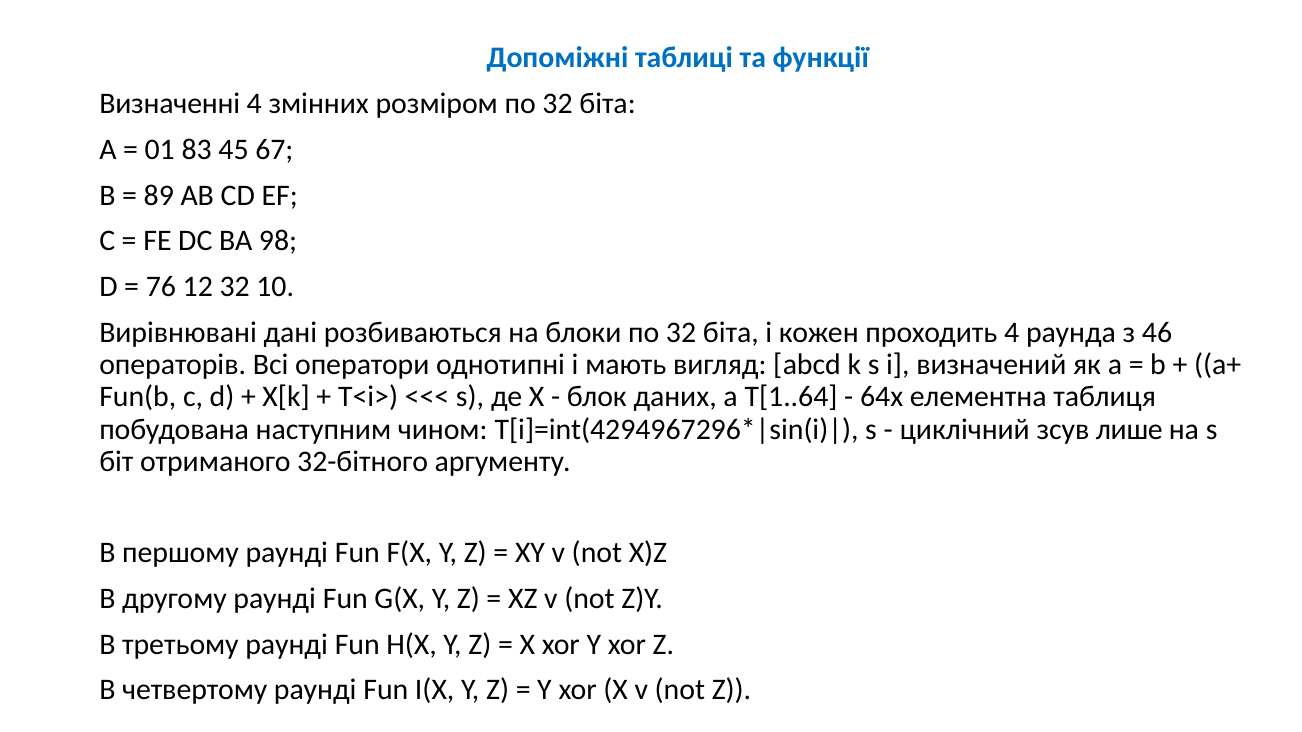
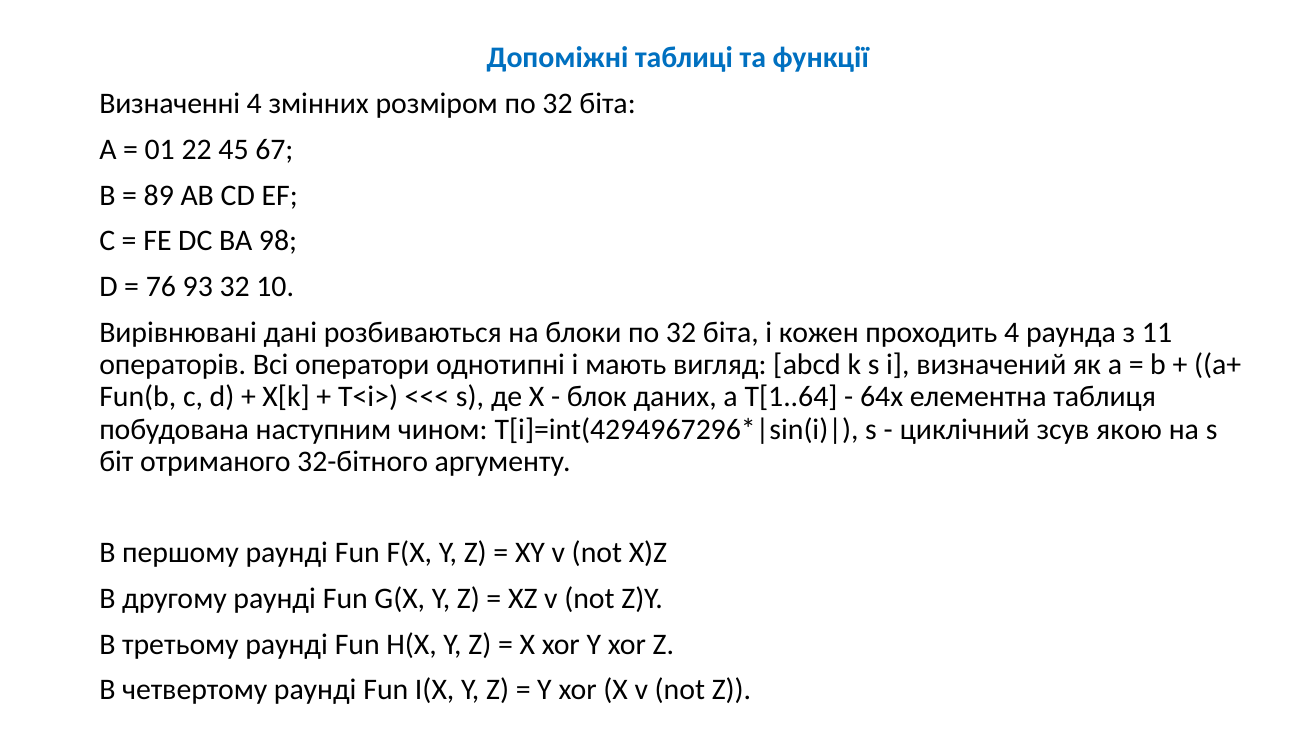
83: 83 -> 22 (197, 150)
12: 12 -> 93 (198, 287)
46: 46 -> 11 (1157, 333)
лише: лише -> якою (1129, 429)
